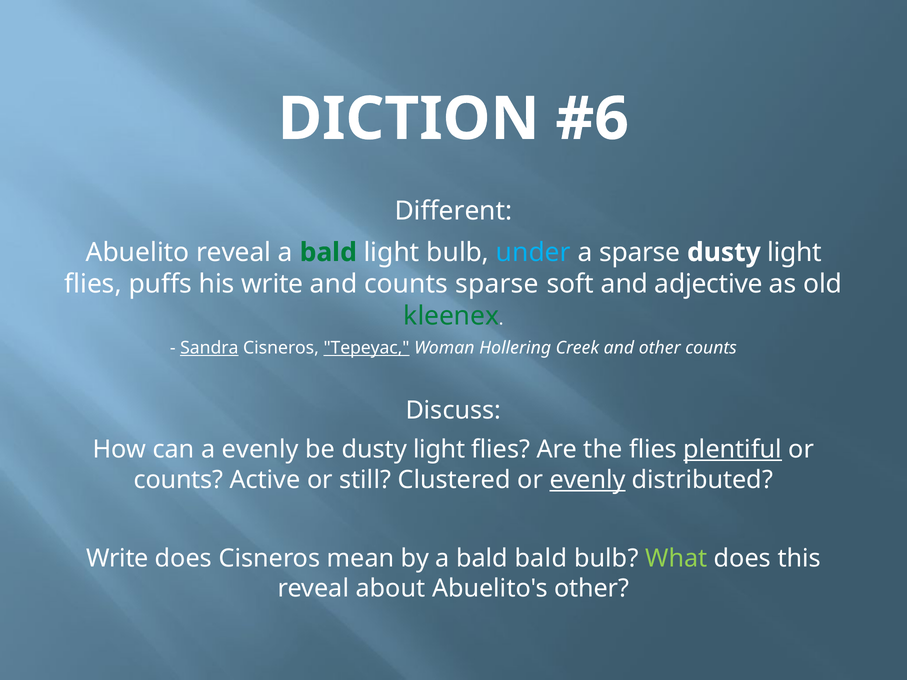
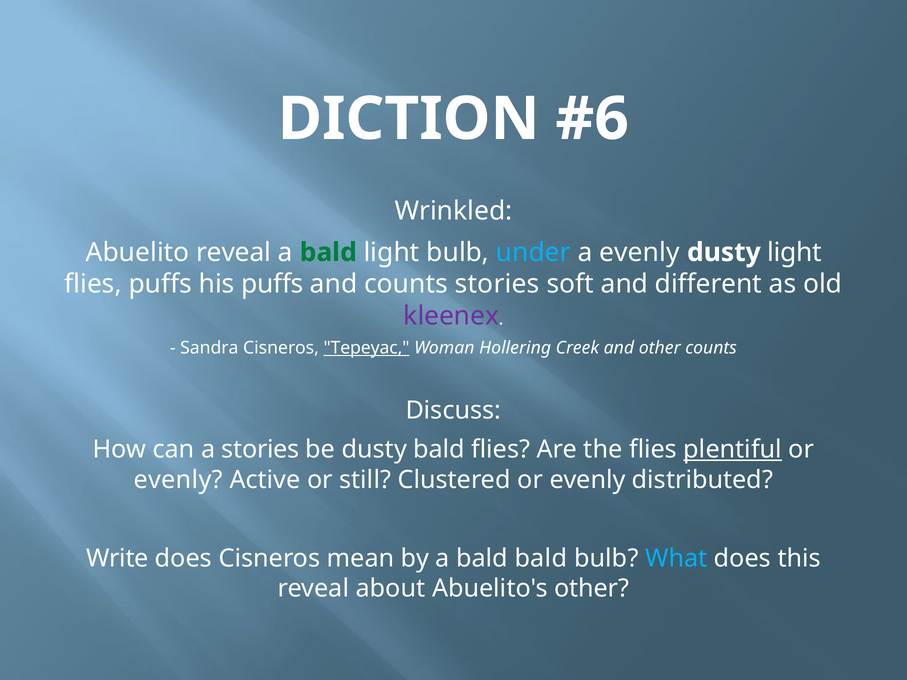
Different: Different -> Wrinkled (453, 211)
a sparse: sparse -> evenly (640, 252)
his write: write -> puffs (272, 284)
counts sparse: sparse -> stories (497, 284)
adjective: adjective -> different (709, 284)
kleenex colour: green -> purple (451, 316)
Sandra underline: present -> none (209, 348)
a evenly: evenly -> stories (260, 450)
be dusty light: light -> bald (439, 450)
counts: counts -> evenly (178, 480)
evenly underline: present -> none (587, 480)
What colour: light green -> light blue (676, 559)
